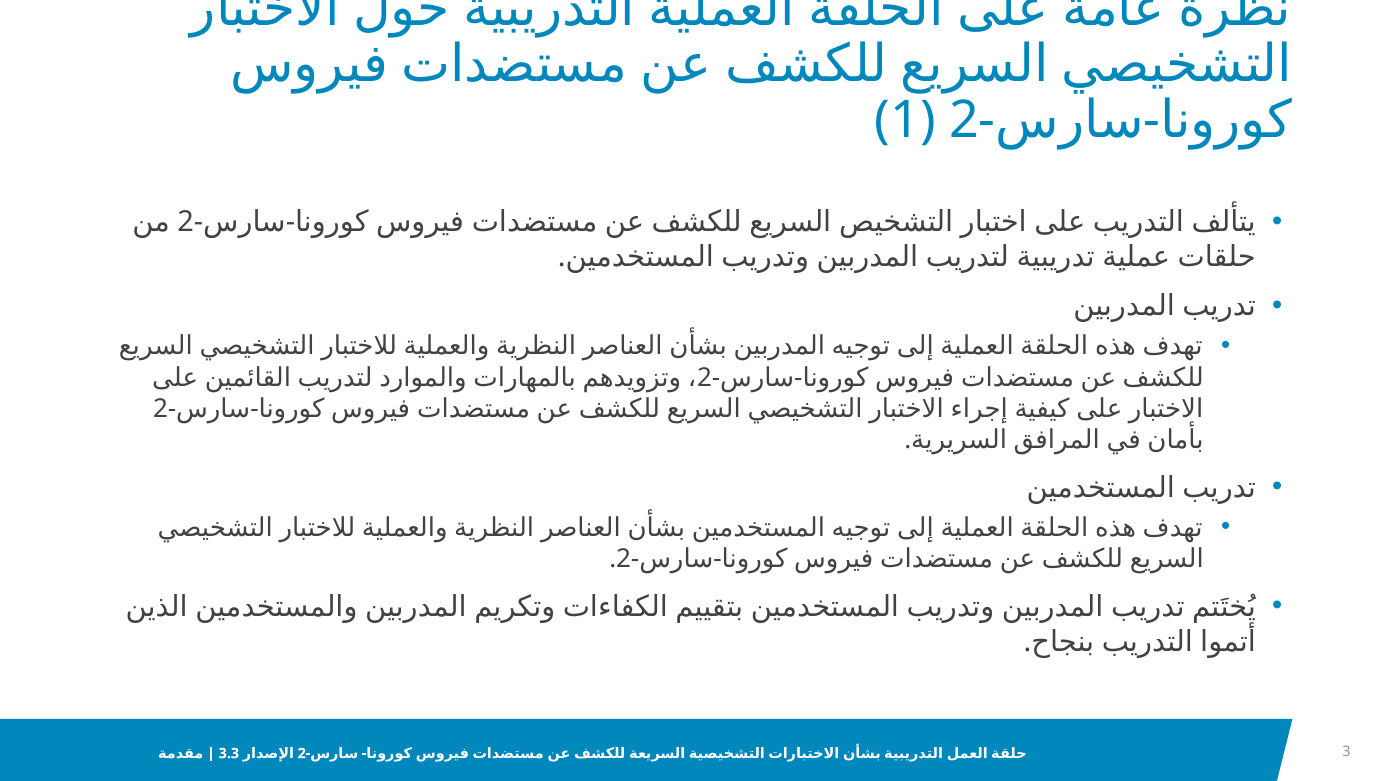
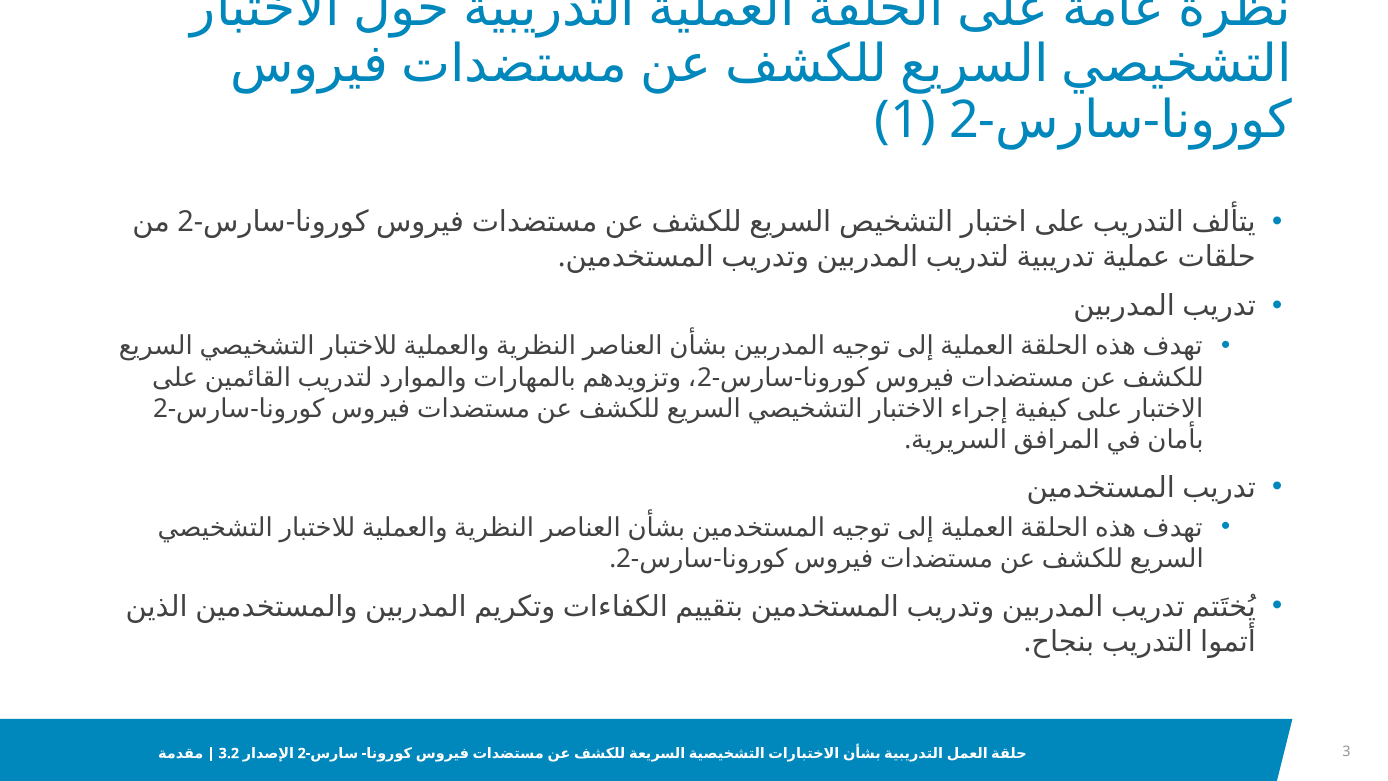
3.3: 3.3 -> 3.2 (229, 753)
